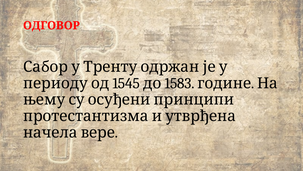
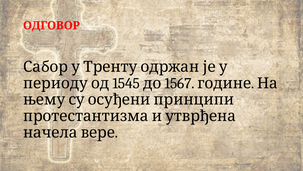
1583: 1583 -> 1567 (180, 83)
